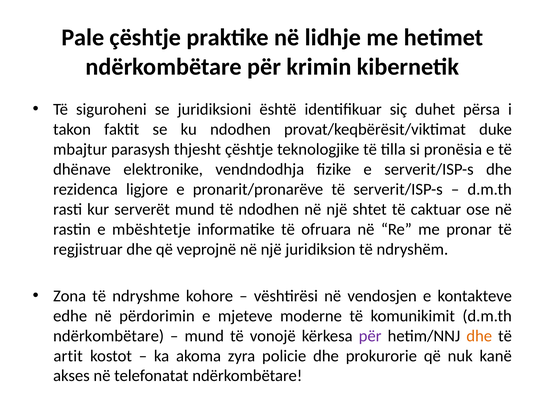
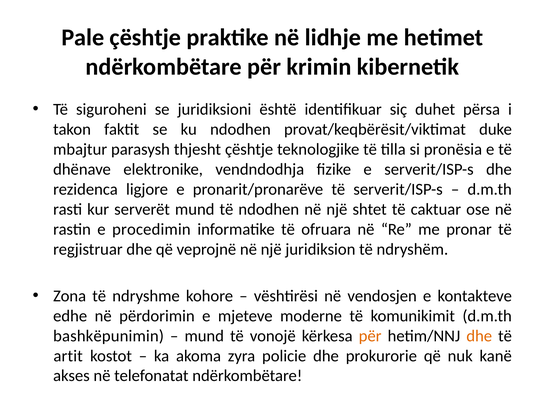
mbështetje: mbështetje -> procedimin (151, 229)
ndërkombëtare: ndërkombëtare -> bashkëpunimin (109, 336)
për colour: purple -> orange (370, 336)
